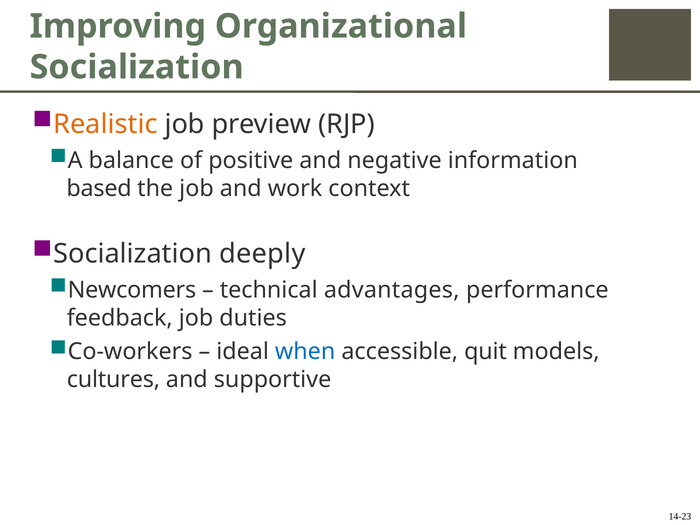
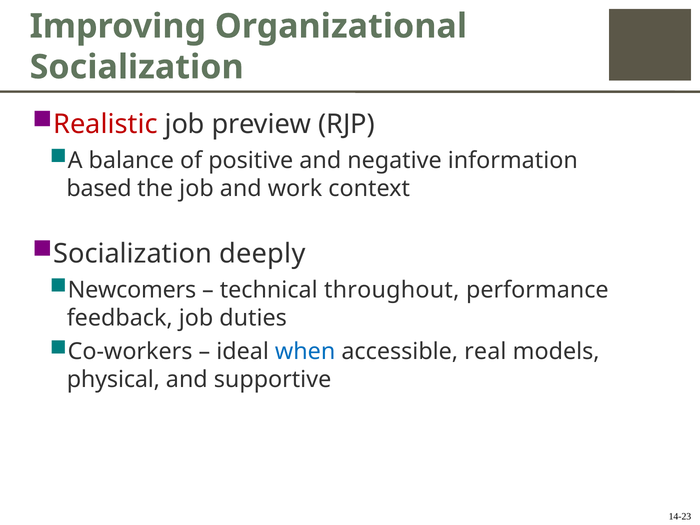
Realistic colour: orange -> red (105, 124)
advantages: advantages -> throughout (392, 290)
quit: quit -> real (485, 352)
cultures: cultures -> physical (113, 380)
